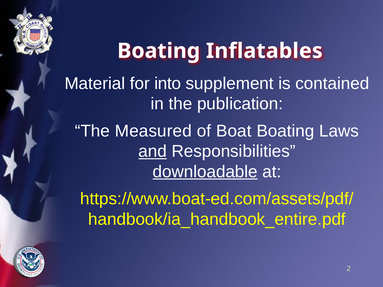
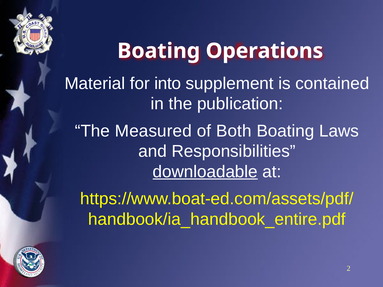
Inflatables: Inflatables -> Operations (264, 51)
Boat: Boat -> Both (234, 131)
and underline: present -> none (153, 151)
